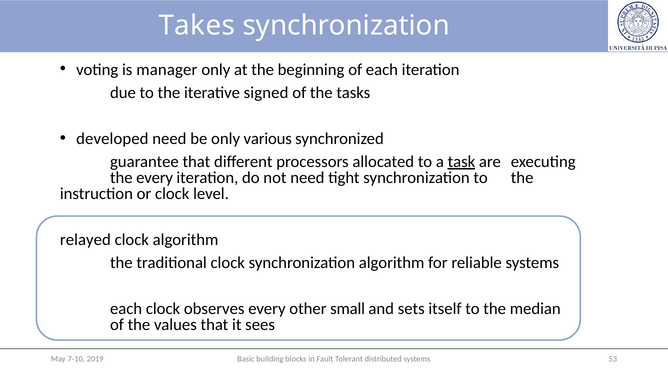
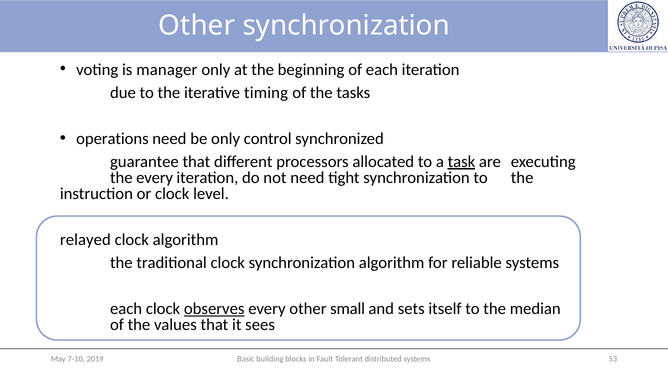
Takes: Takes -> Other (197, 25)
signed: signed -> timing (266, 92)
developed: developed -> operations (112, 138)
various: various -> control (268, 138)
observes underline: none -> present (214, 308)
